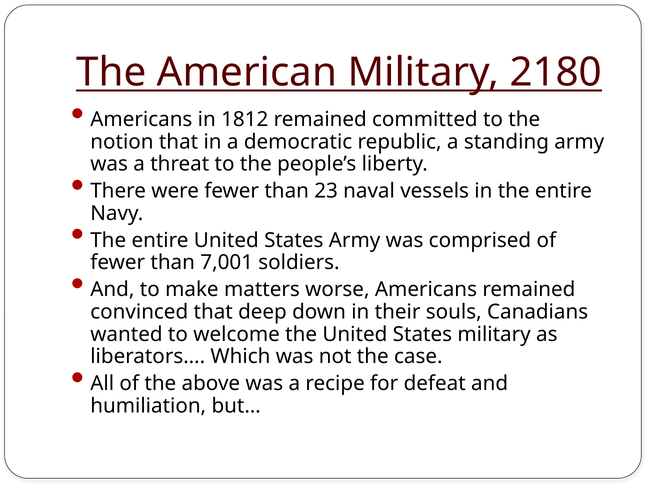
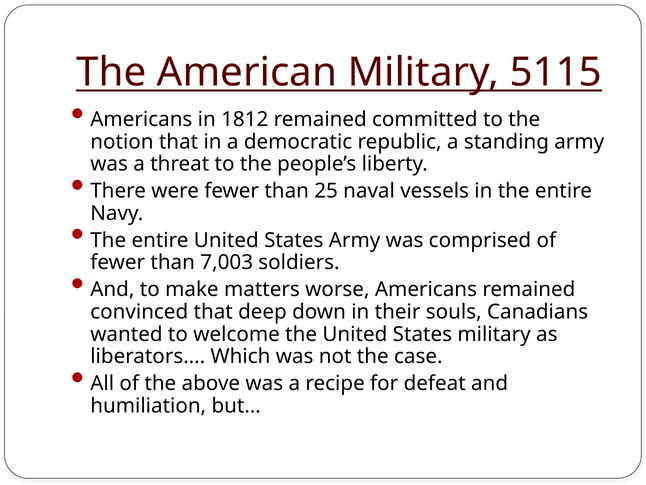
2180: 2180 -> 5115 (556, 72)
23: 23 -> 25 (326, 191)
7,001: 7,001 -> 7,003 (227, 262)
